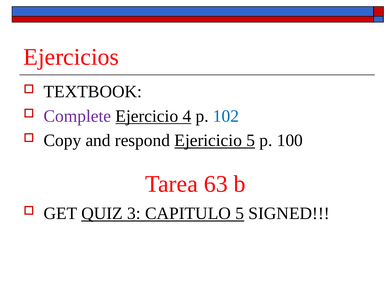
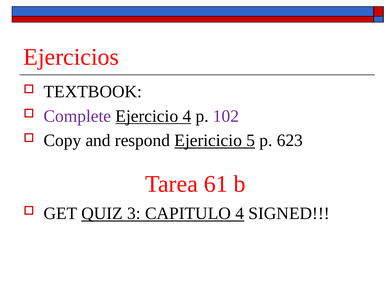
102 colour: blue -> purple (226, 116)
100: 100 -> 623 (290, 140)
63: 63 -> 61 (216, 184)
CAPITULO 5: 5 -> 4 (240, 213)
